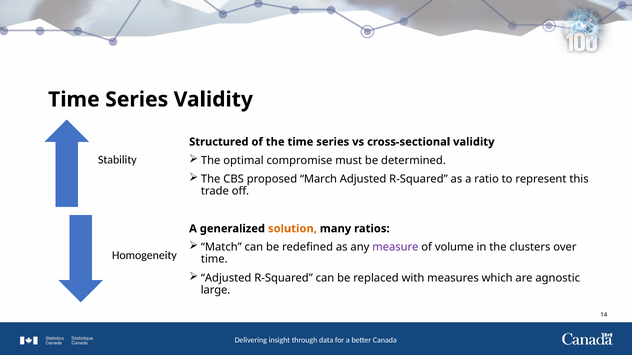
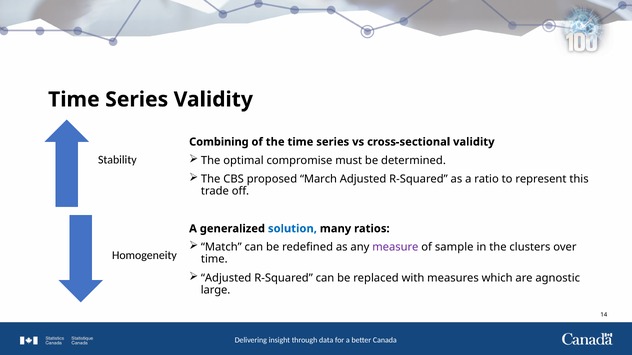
Structured: Structured -> Combining (219, 142)
solution colour: orange -> blue (292, 229)
volume: volume -> sample (454, 248)
